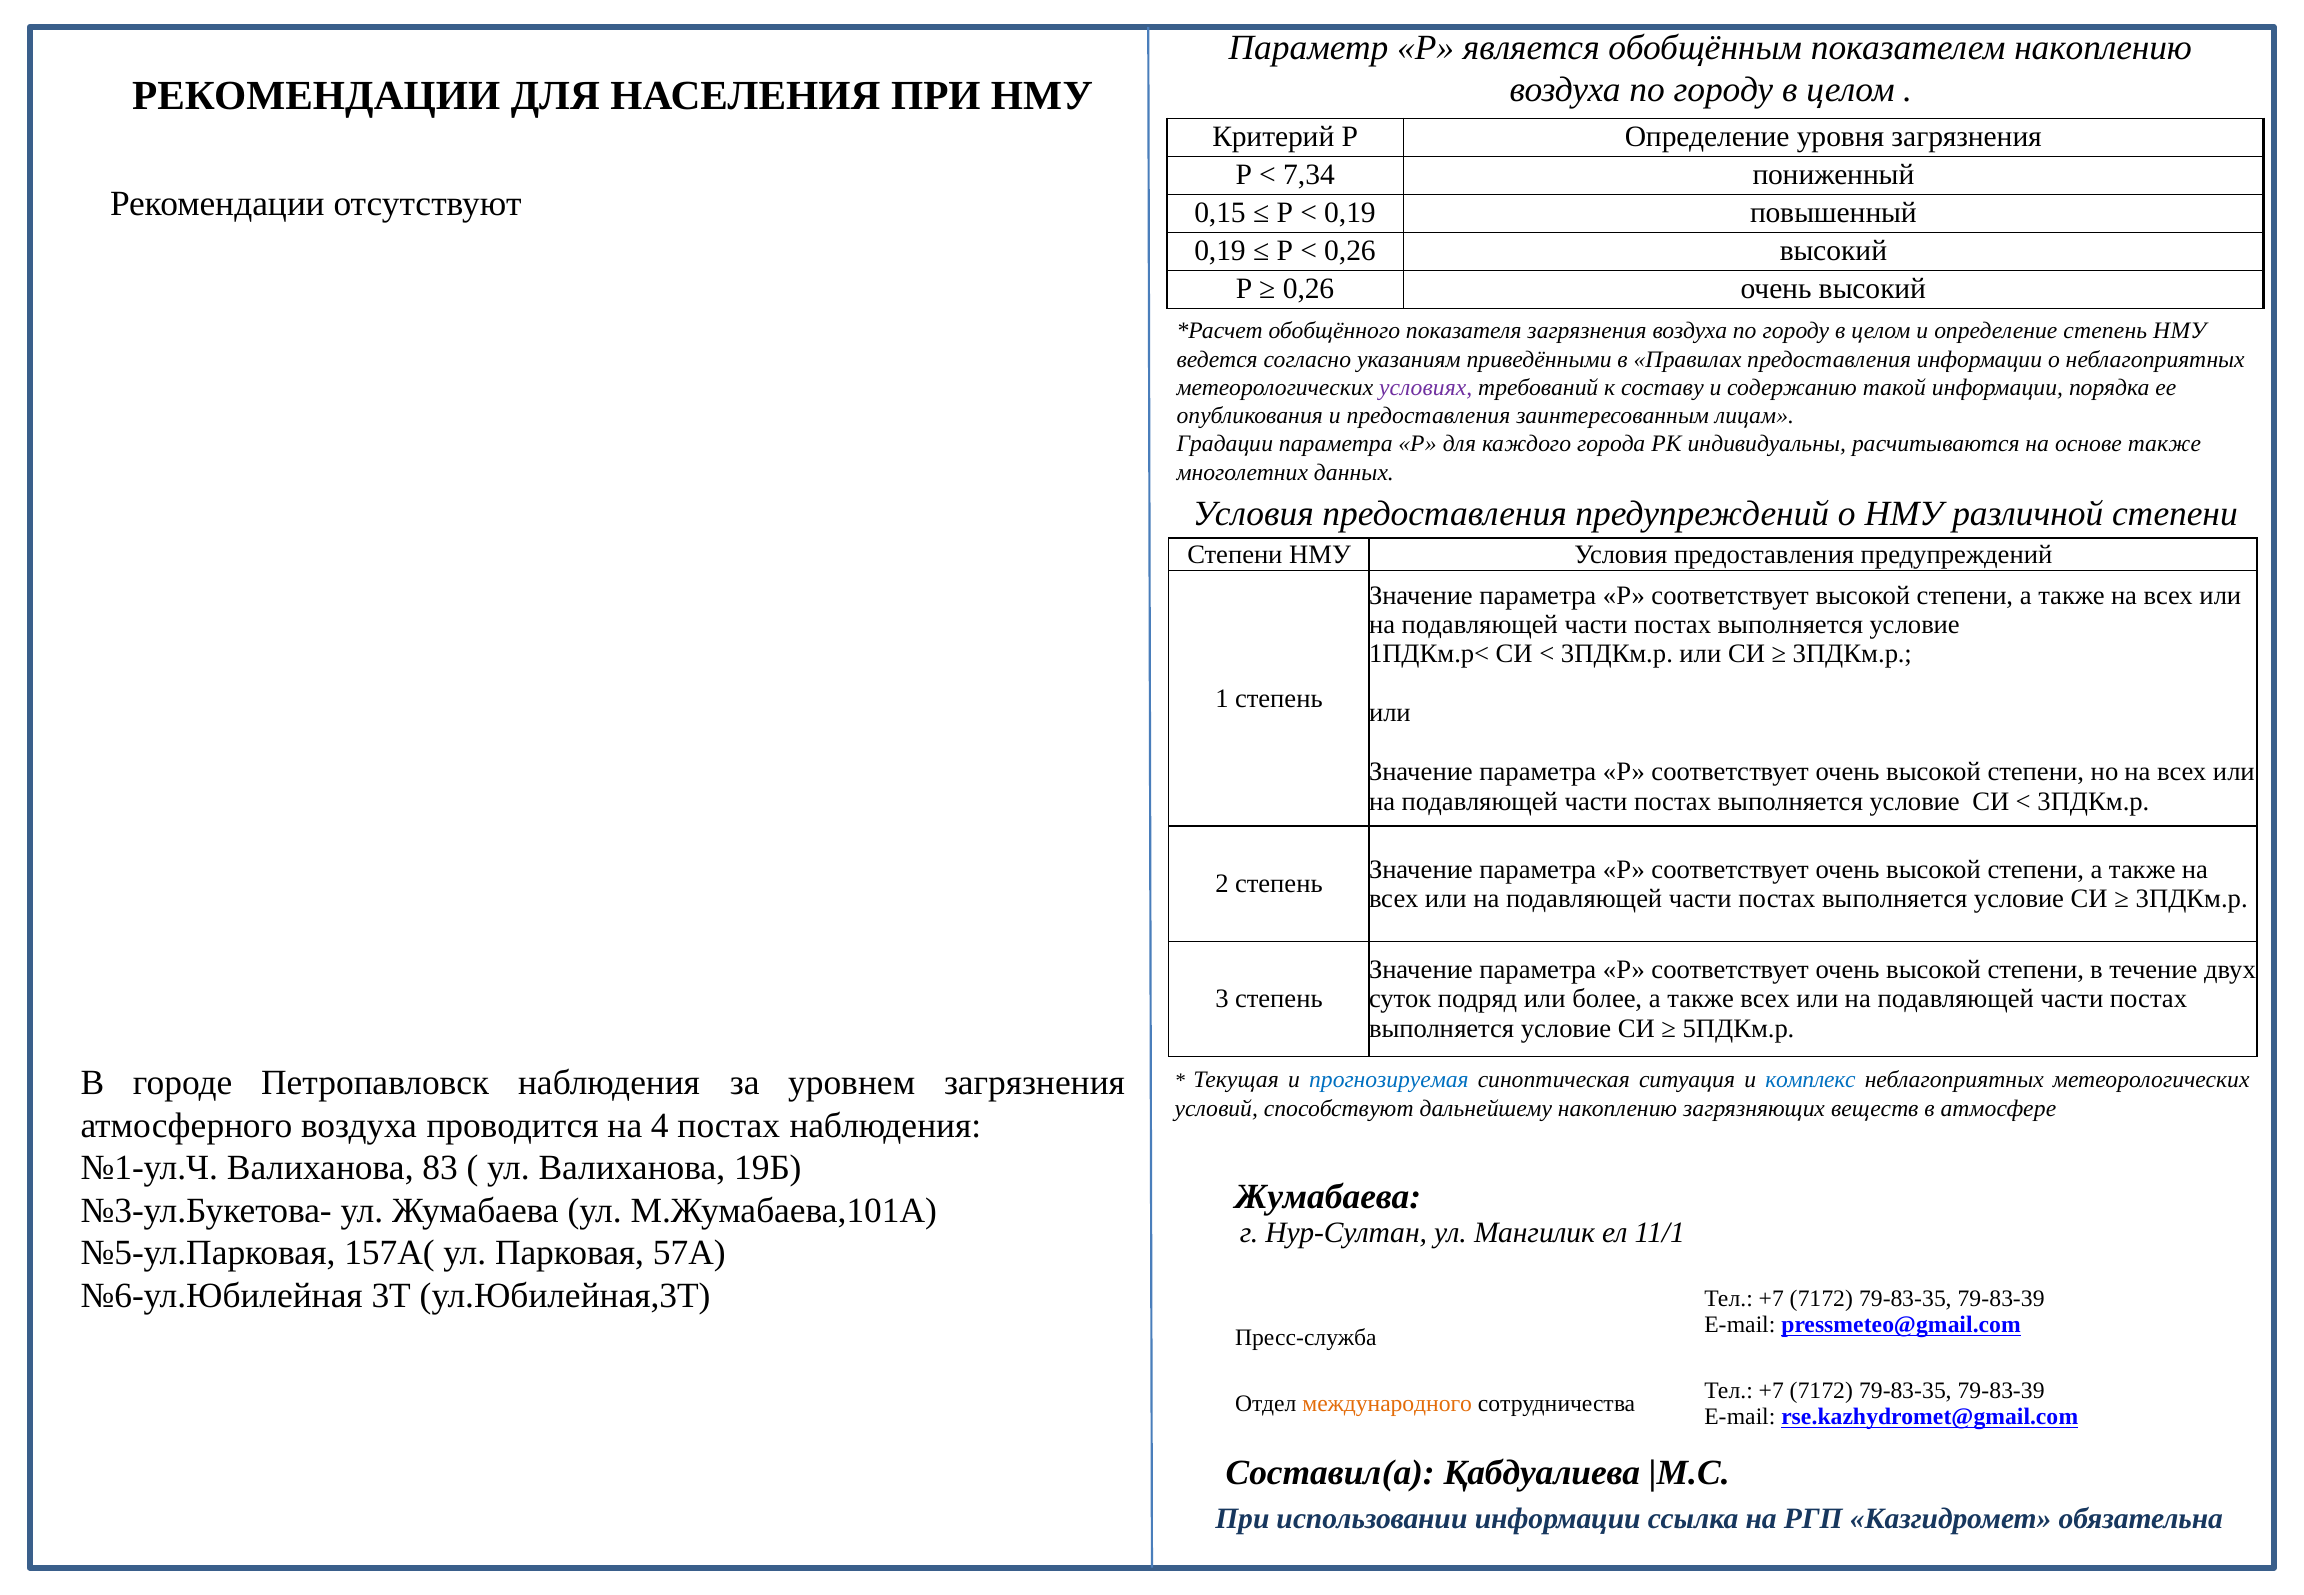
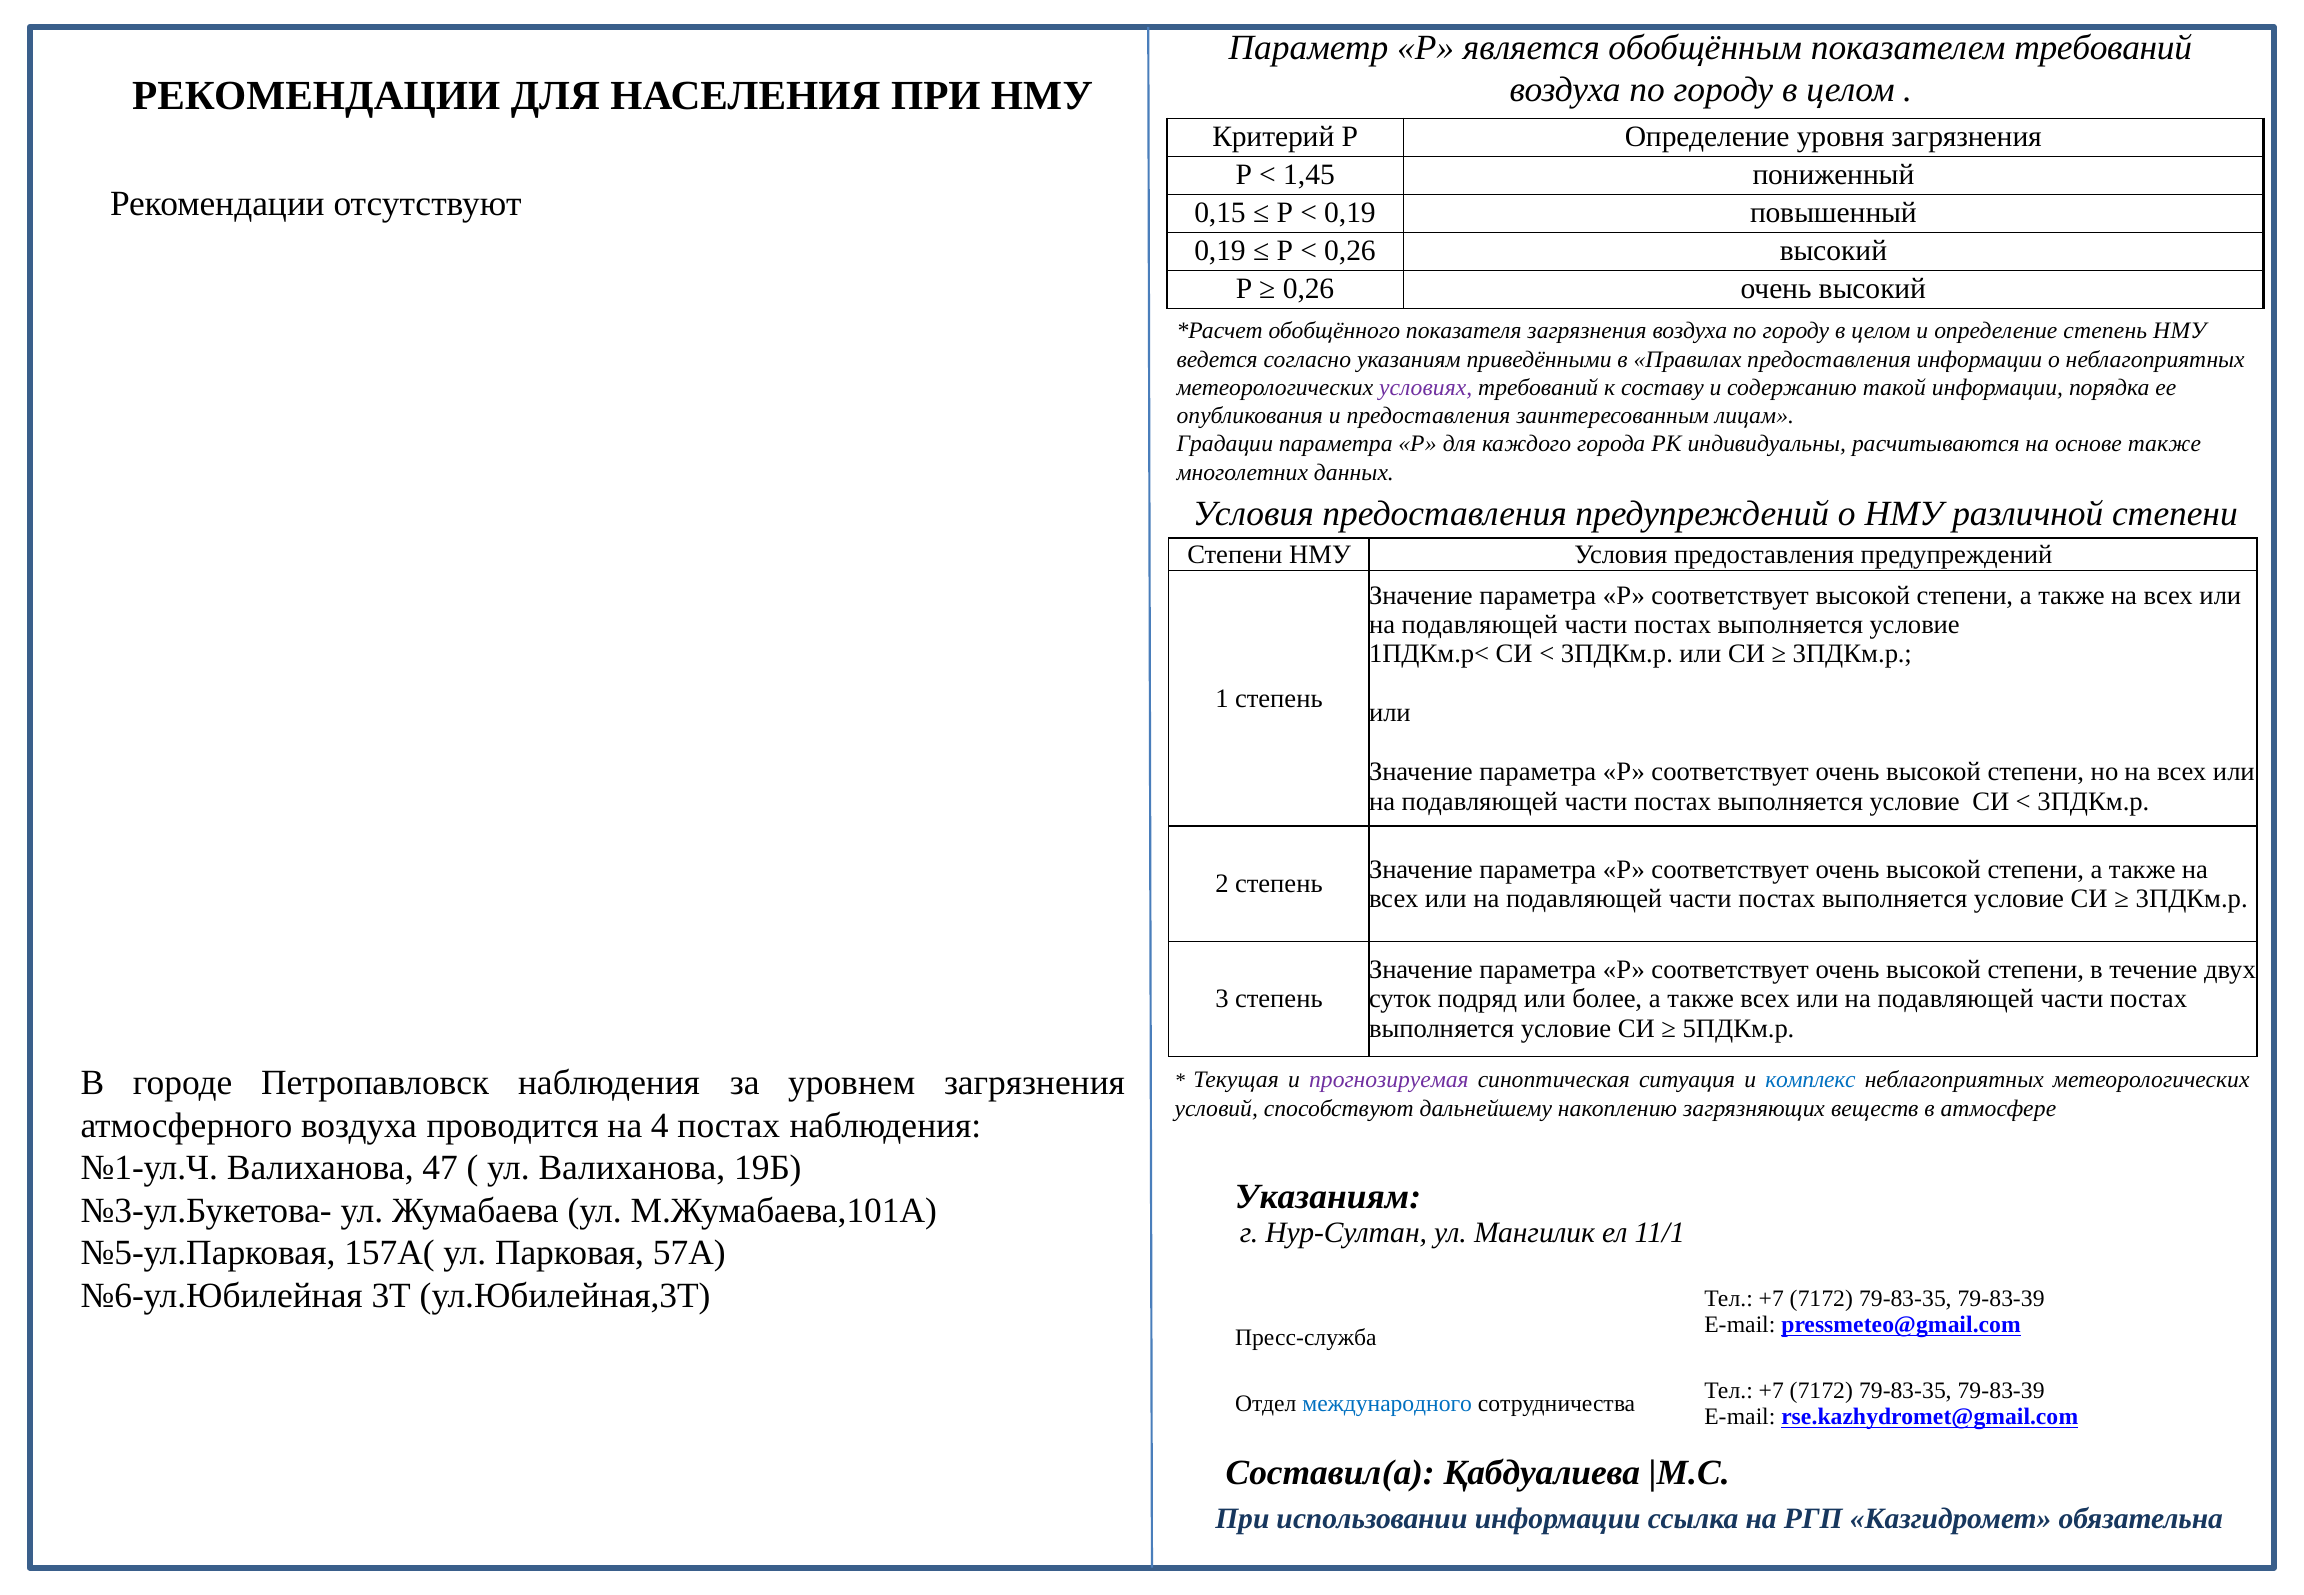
показателем накоплению: накоплению -> требований (2103, 47)
7,34: 7,34 -> 1,45 (1309, 175)
прогнозируемая colour: blue -> purple (1389, 1080)
83: 83 -> 47 (440, 1168)
Жумабаева: Жумабаева -> Указаниям (1328, 1197)
международного colour: orange -> blue (1387, 1404)
